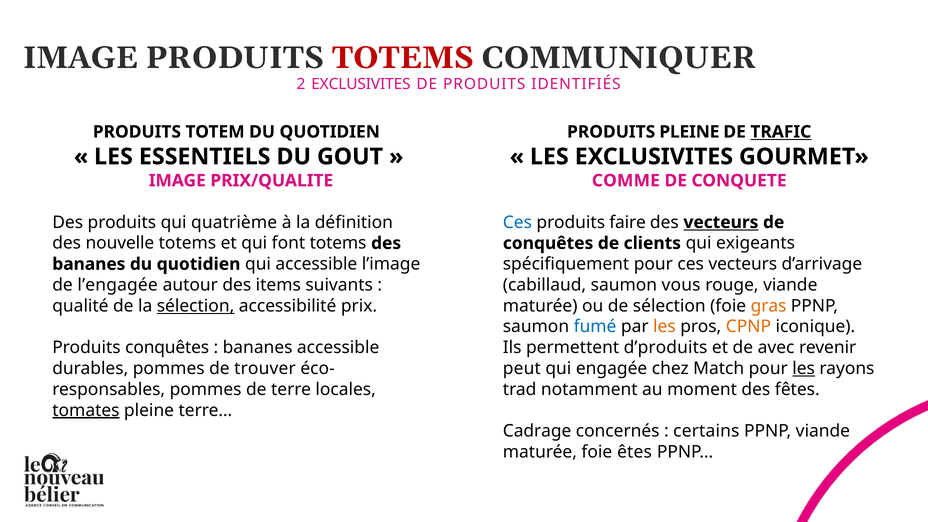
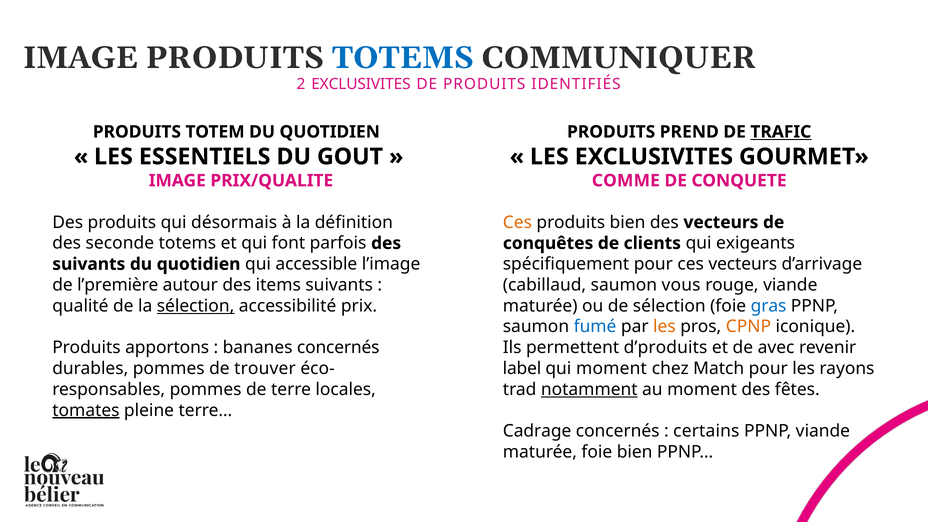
TOTEMS colour: red -> blue (403, 58)
PRODUITS PLEINE: PLEINE -> PREND (689, 132)
quatrième: quatrième -> désormais (234, 222)
Ces colour: blue -> orange (517, 222)
produits faire: faire -> bien (627, 222)
vecteurs underline: present -> none (721, 222)
nouvelle: nouvelle -> seconde (120, 243)
font totems: totems -> parfois (338, 243)
bananes: bananes -> suivants (89, 264)
l’engagée: l’engagée -> l’première (118, 285)
gras colour: orange -> blue (769, 306)
Produits conquêtes: conquêtes -> apportons (167, 348)
bananes accessible: accessible -> concernés (338, 348)
peut: peut -> label (522, 369)
qui engagée: engagée -> moment (611, 369)
les underline: present -> none (804, 369)
notamment underline: none -> present (589, 389)
foie êtes: êtes -> bien (635, 452)
